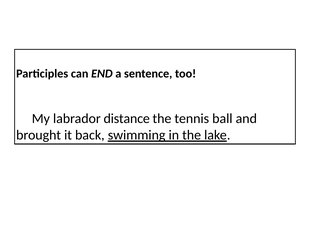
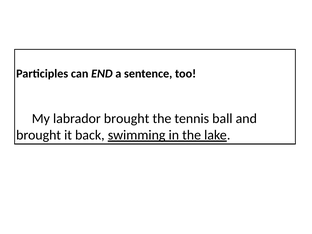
labrador distance: distance -> brought (127, 118)
